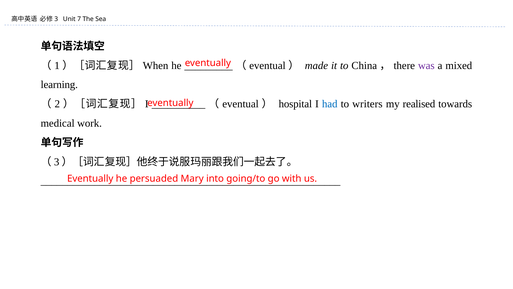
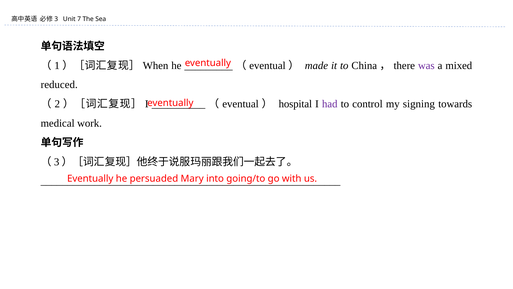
learning: learning -> reduced (59, 85)
had colour: blue -> purple (330, 104)
writers: writers -> control (367, 104)
realised: realised -> signing (419, 104)
